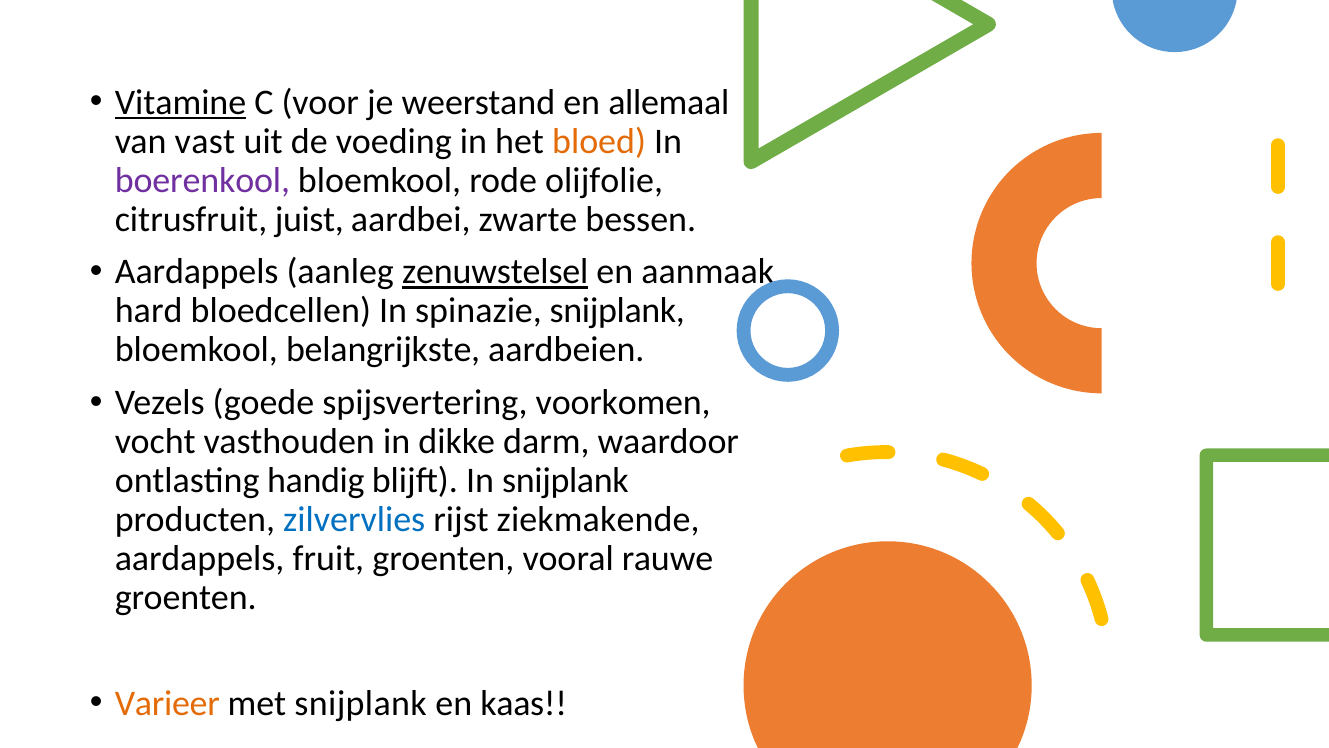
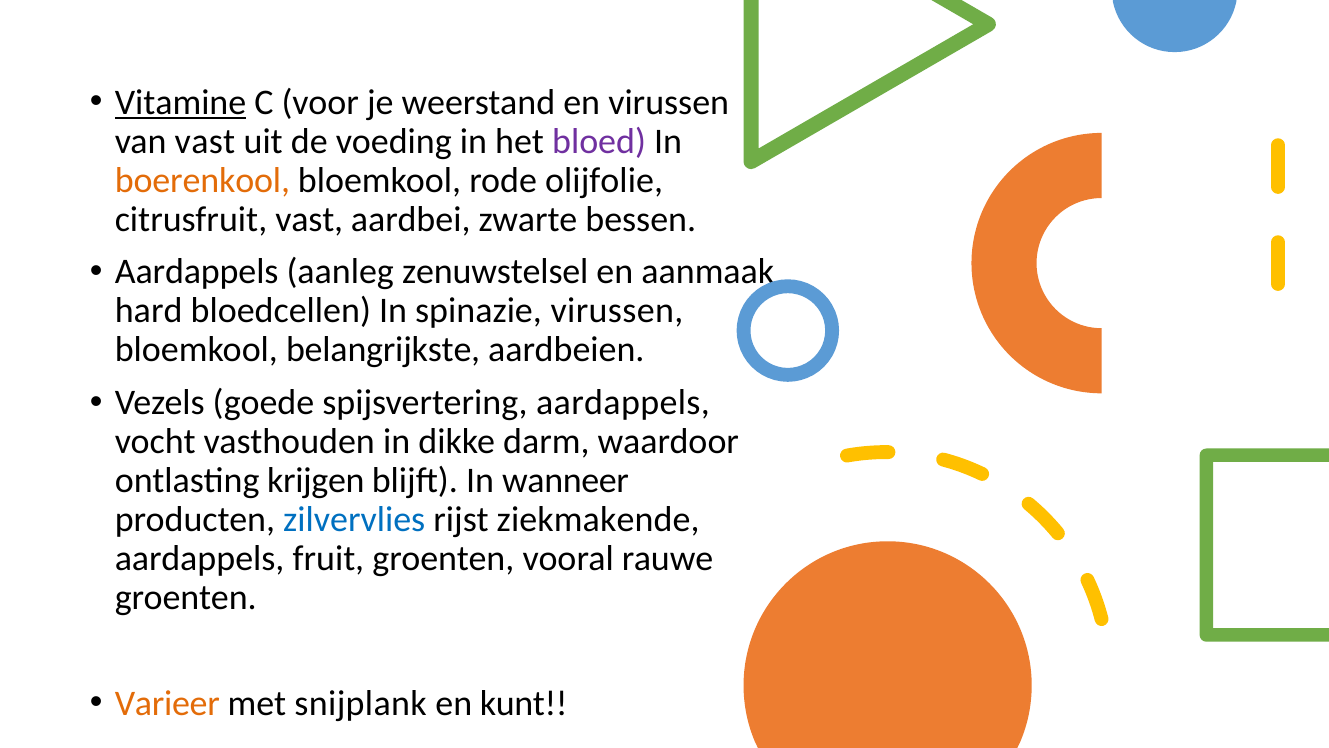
en allemaal: allemaal -> virussen (669, 102)
bloed colour: orange -> purple (599, 141)
boerenkool colour: purple -> orange (202, 180)
citrusfruit juist: juist -> vast (309, 219)
zenuwstelsel underline: present -> none (495, 272)
spinazie snijplank: snijplank -> virussen (617, 311)
spijsvertering voorkomen: voorkomen -> aardappels (623, 403)
handig: handig -> krijgen (316, 481)
In snijplank: snijplank -> wanneer (565, 481)
kaas: kaas -> kunt (524, 703)
